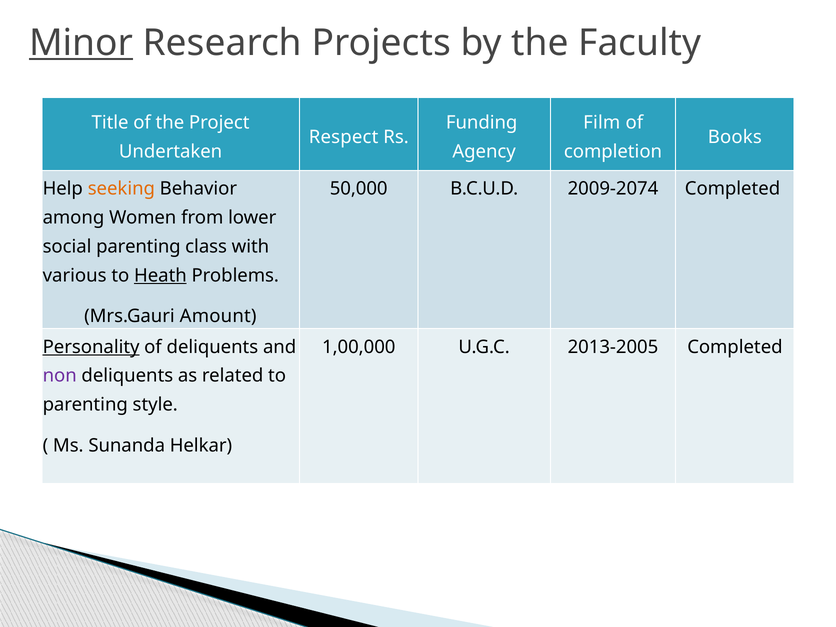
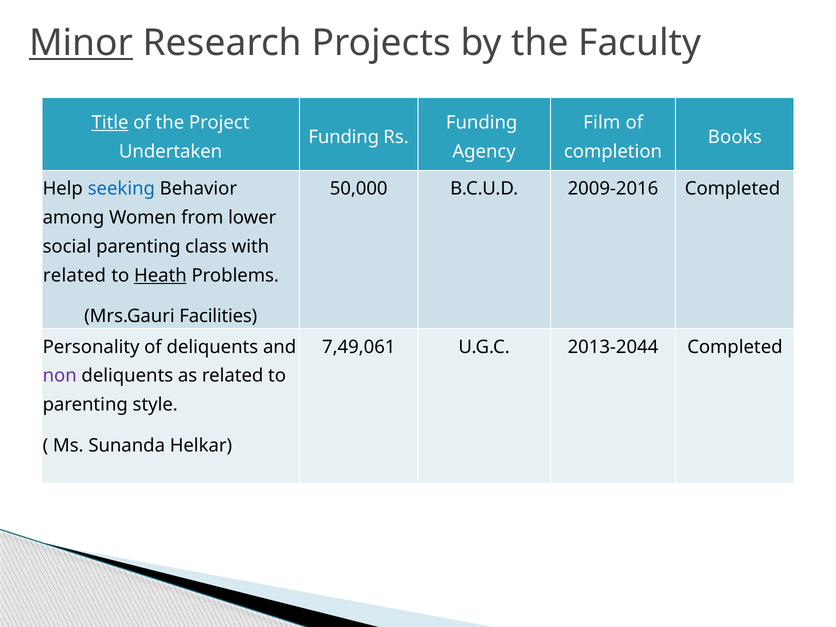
Title underline: none -> present (110, 122)
Respect: Respect -> Funding (344, 137)
seeking colour: orange -> blue (121, 189)
2009-2074: 2009-2074 -> 2009-2016 (613, 189)
various: various -> related (75, 276)
Amount: Amount -> Facilities (218, 316)
Personality underline: present -> none (91, 347)
1,00,000: 1,00,000 -> 7,49,061 (359, 347)
2013-2005: 2013-2005 -> 2013-2044 (613, 347)
